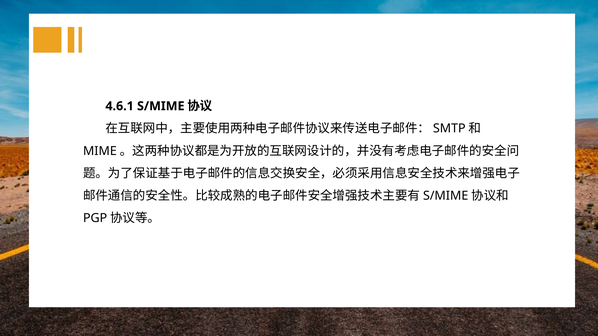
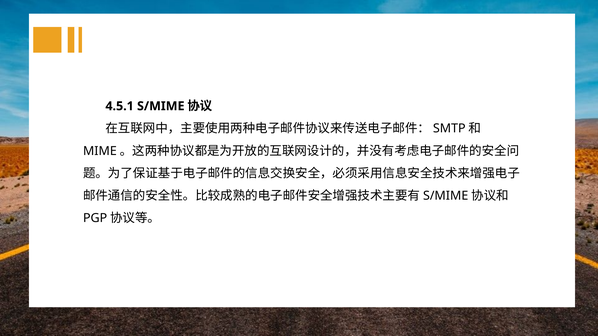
4.6.1: 4.6.1 -> 4.5.1 (120, 106)
